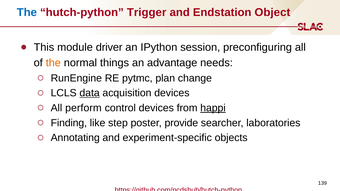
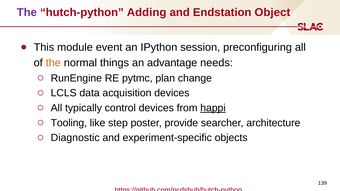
The colour: blue -> purple (27, 12)
Trigger: Trigger -> Adding (147, 12)
driver: driver -> event (109, 47)
data underline: present -> none (90, 93)
perform: perform -> typically (83, 108)
Finding: Finding -> Tooling (69, 123)
laboratories: laboratories -> architecture (273, 123)
Annotating: Annotating -> Diagnostic (75, 138)
